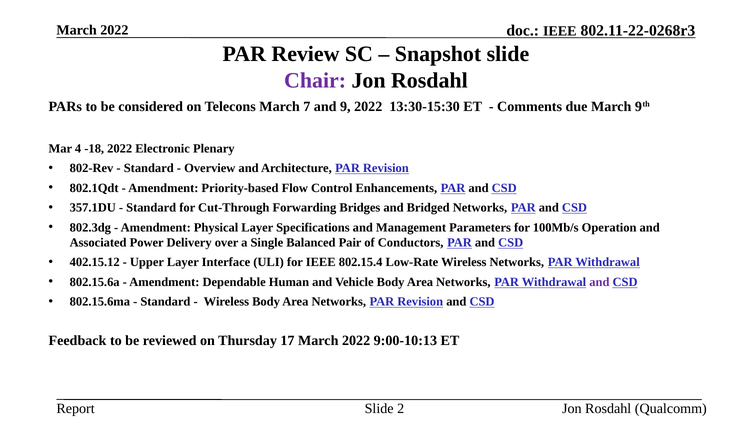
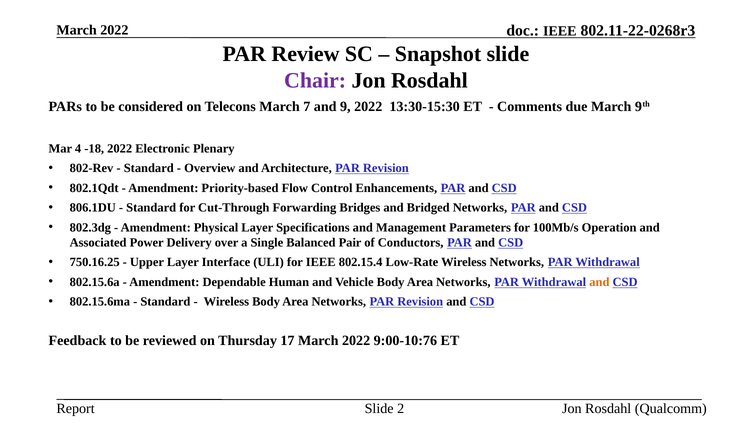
357.1DU: 357.1DU -> 806.1DU (93, 208)
402.15.12: 402.15.12 -> 750.16.25 (95, 262)
and colour: purple -> orange (599, 282)
9:00-10:13: 9:00-10:13 -> 9:00-10:76 (405, 340)
